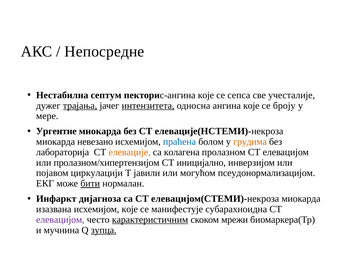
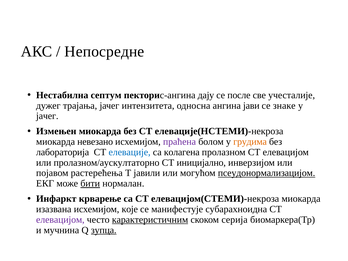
пекторис-ангина које: које -> дају (206, 95)
сепса: сепса -> после (239, 95)
трајања underline: present -> none (80, 106)
интензитета underline: present -> none (148, 106)
ангина које: које -> јави (251, 106)
броју: броју -> знаке (284, 106)
мере: мере -> јачег (47, 116)
Ургентне: Ургентне -> Измењен (56, 131)
праћена colour: blue -> purple (179, 142)
елевације colour: orange -> blue (130, 152)
пролазном/хипертензијом: пролазном/хипертензијом -> пролазном/аускултаторно (107, 163)
циркулацији: циркулацији -> растерећења (97, 173)
псеудонормализацијом underline: none -> present (267, 173)
дијагноза: дијагноза -> крварење (100, 199)
мрежи: мрежи -> серија (235, 220)
